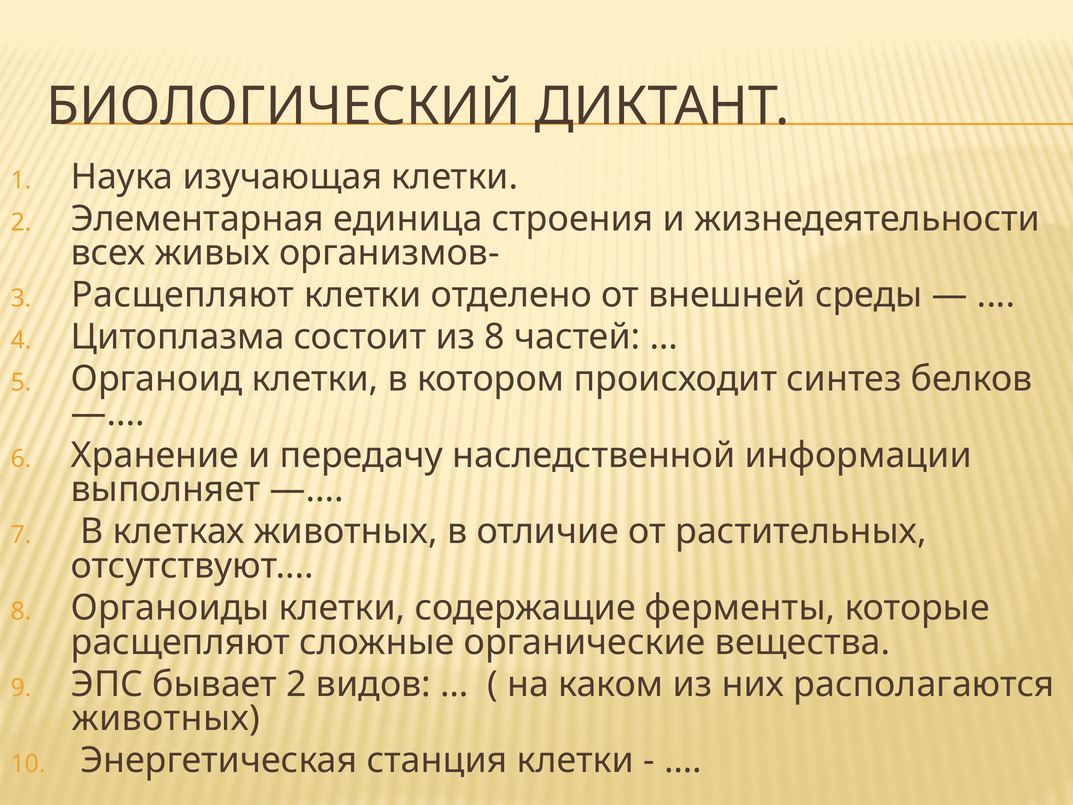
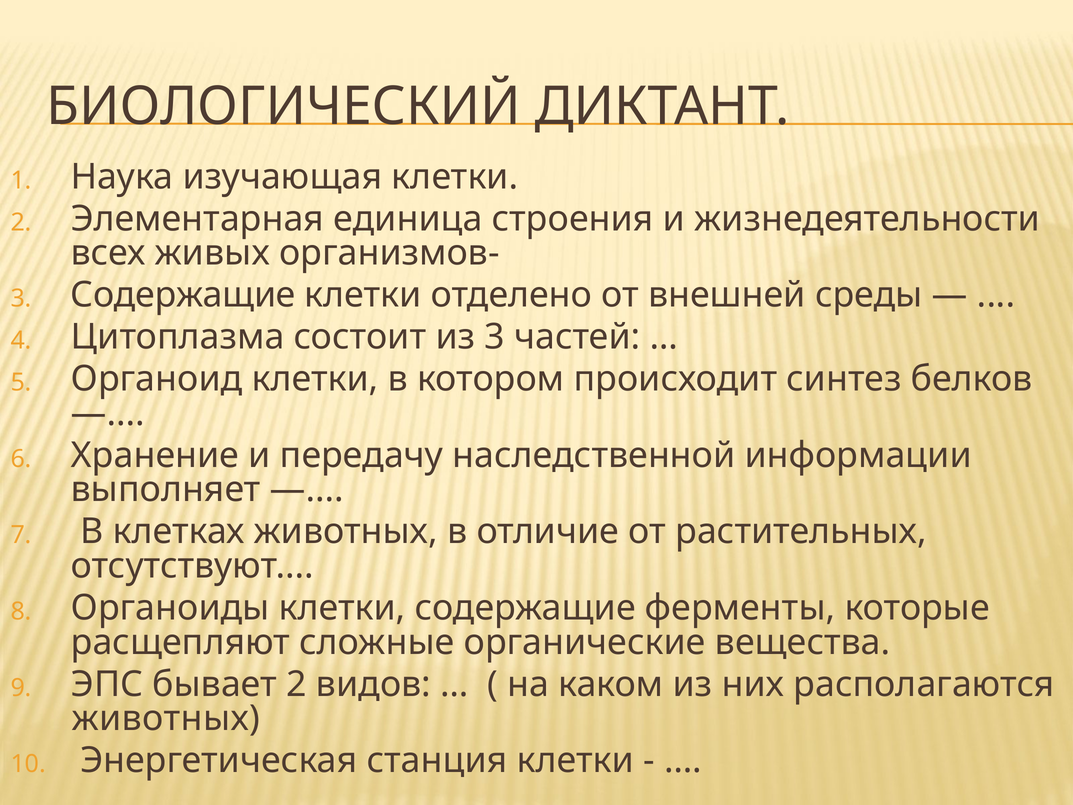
Расщепляют: Расщепляют -> Содержащие (183, 295)
из 8: 8 -> 3 (495, 337)
